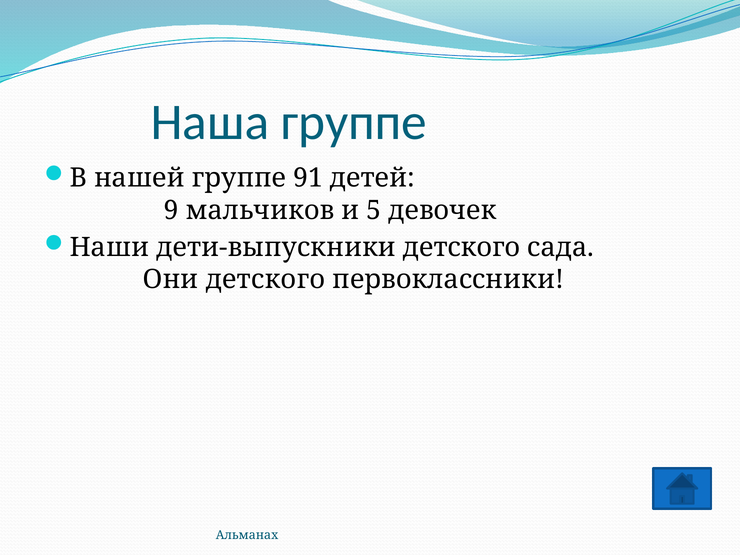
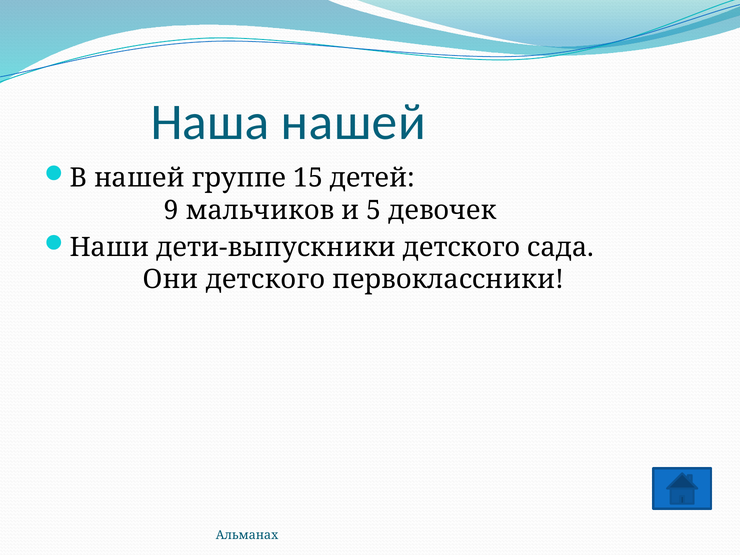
Наша группе: группе -> нашей (353, 122)
91: 91 -> 15 (308, 178)
